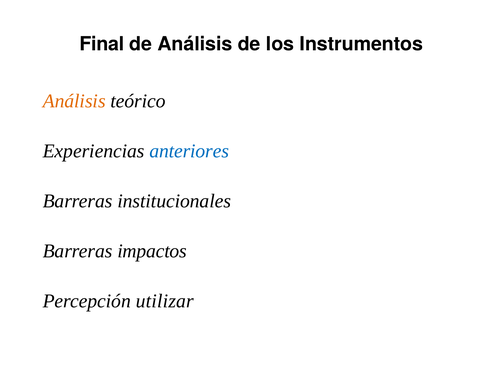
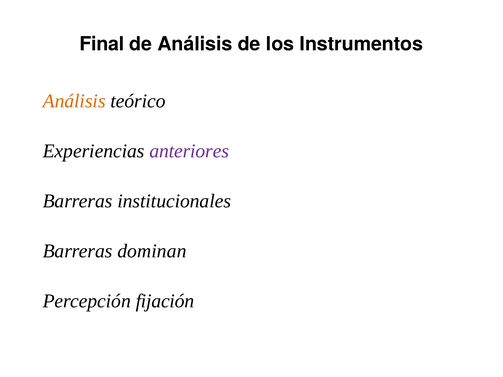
anteriores colour: blue -> purple (189, 151)
impactos: impactos -> dominan (152, 251)
utilizar: utilizar -> fijación (165, 301)
